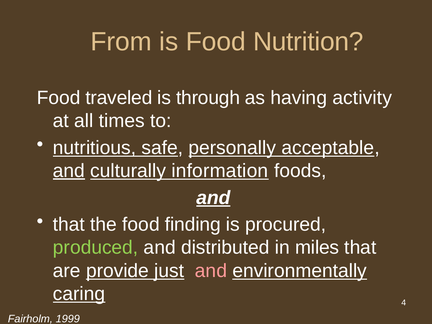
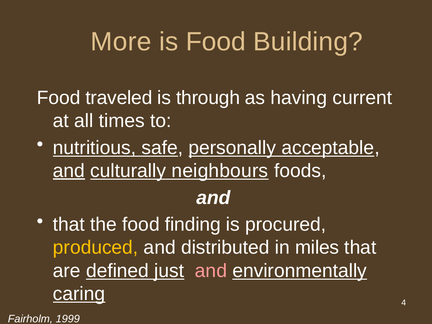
From: From -> More (121, 42)
Nutrition: Nutrition -> Building (308, 42)
activity: activity -> current (362, 98)
information: information -> neighbours (220, 171)
and underline: present -> none (213, 198)
produced colour: light green -> yellow (96, 248)
provide: provide -> defined (117, 271)
